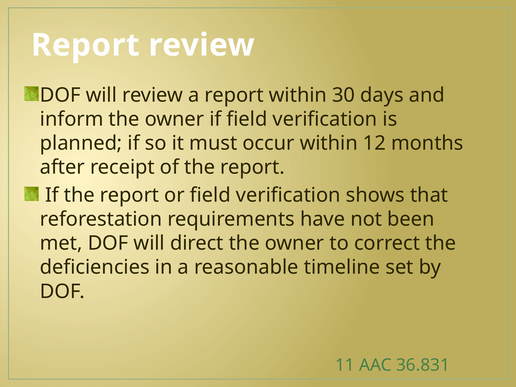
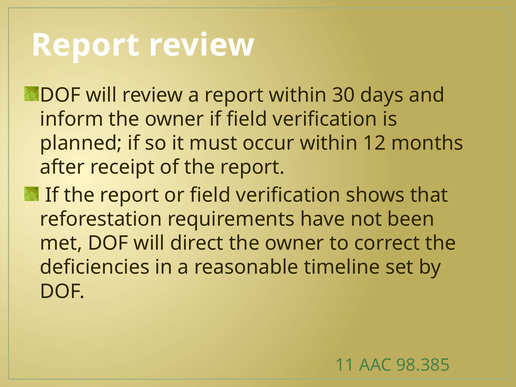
36.831: 36.831 -> 98.385 (423, 365)
